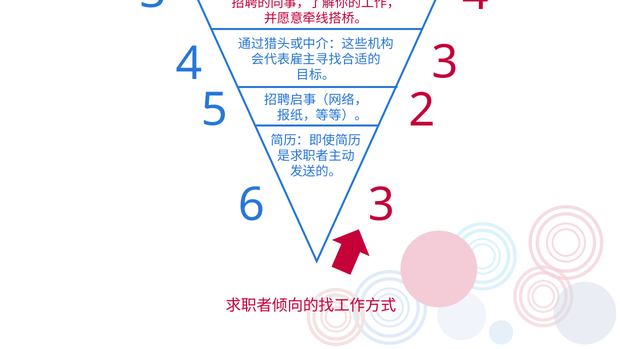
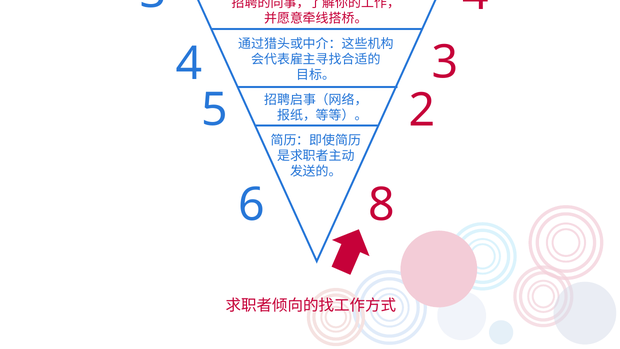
6 3: 3 -> 8 (381, 205)
